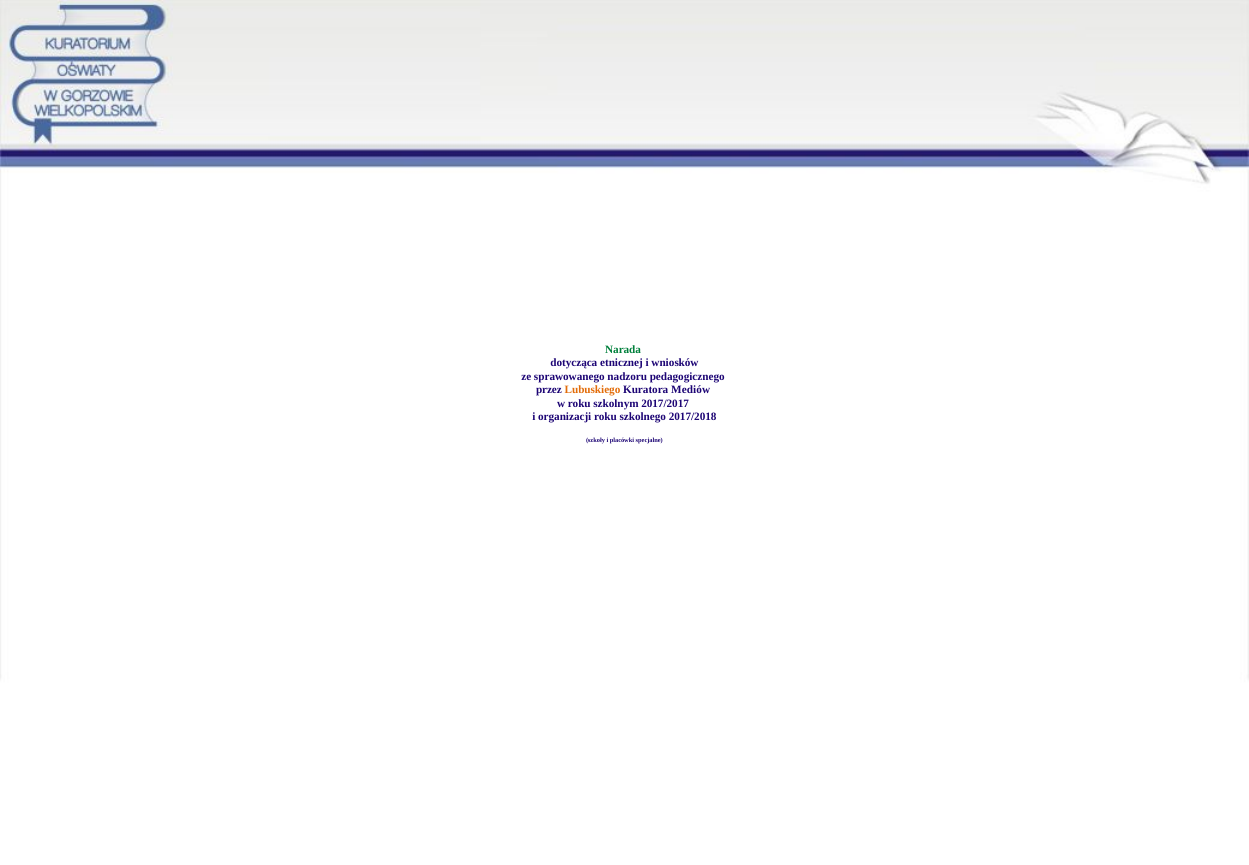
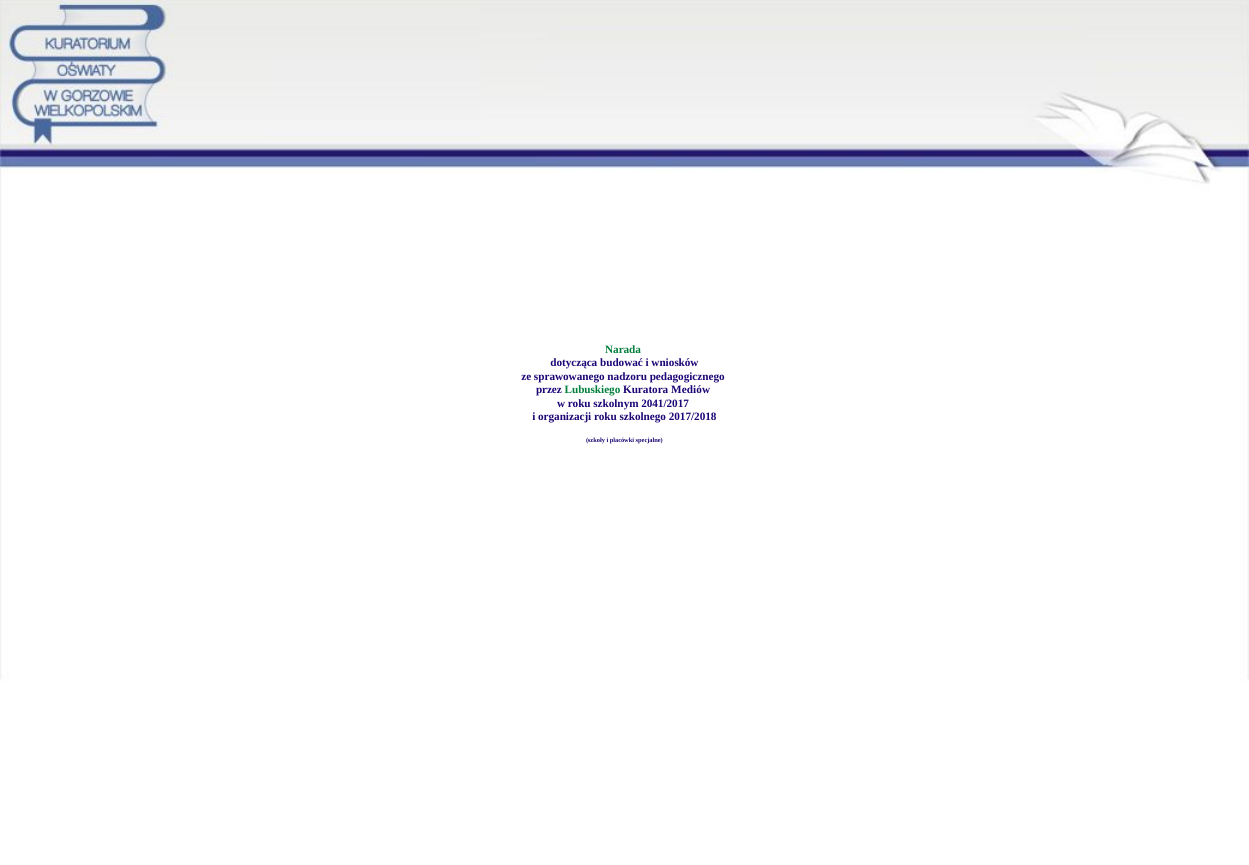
etnicznej: etnicznej -> budować (621, 363)
Lubuskiego colour: orange -> green (593, 390)
2017/2017: 2017/2017 -> 2041/2017 (665, 403)
